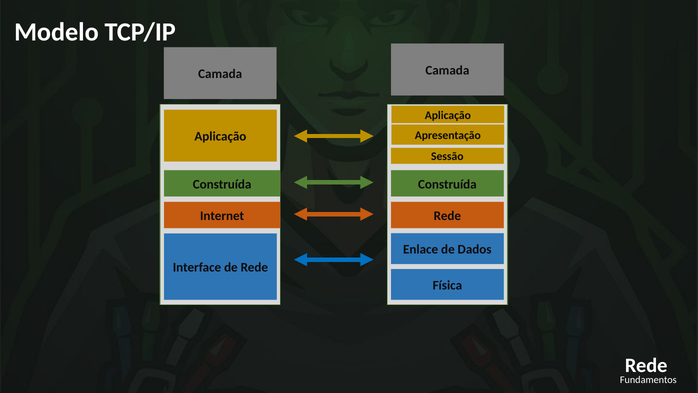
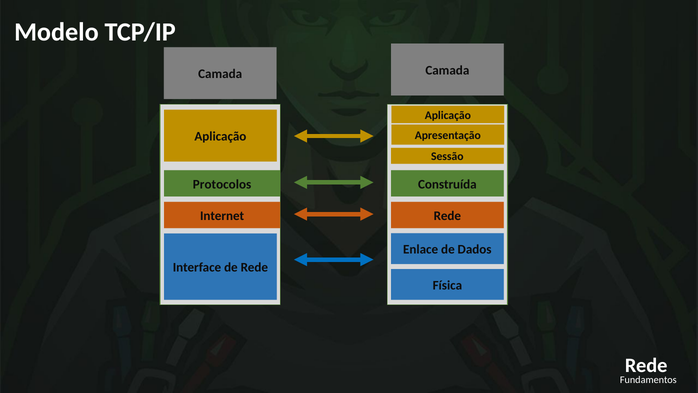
Construída: Construída -> Protocolos (222, 184)
